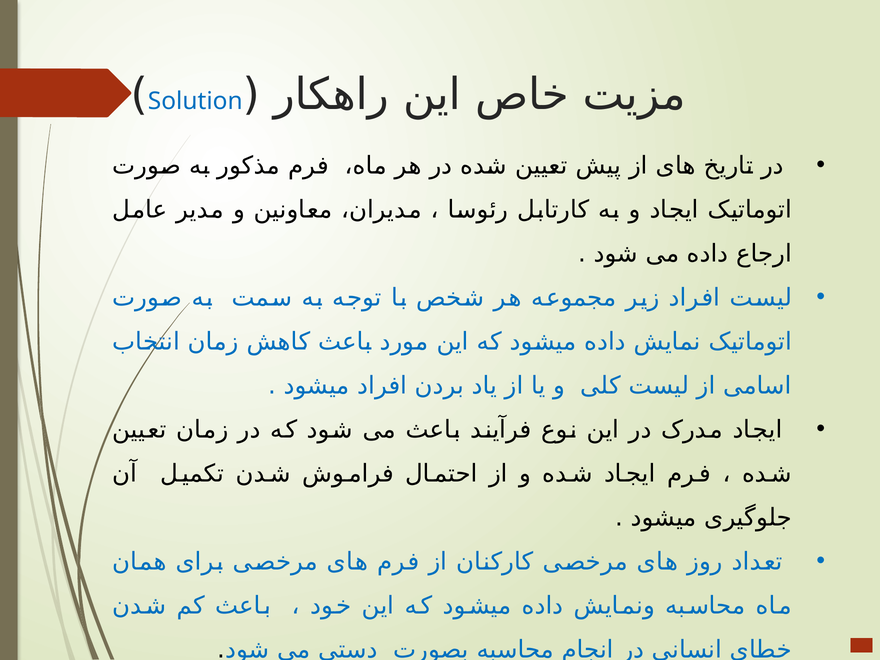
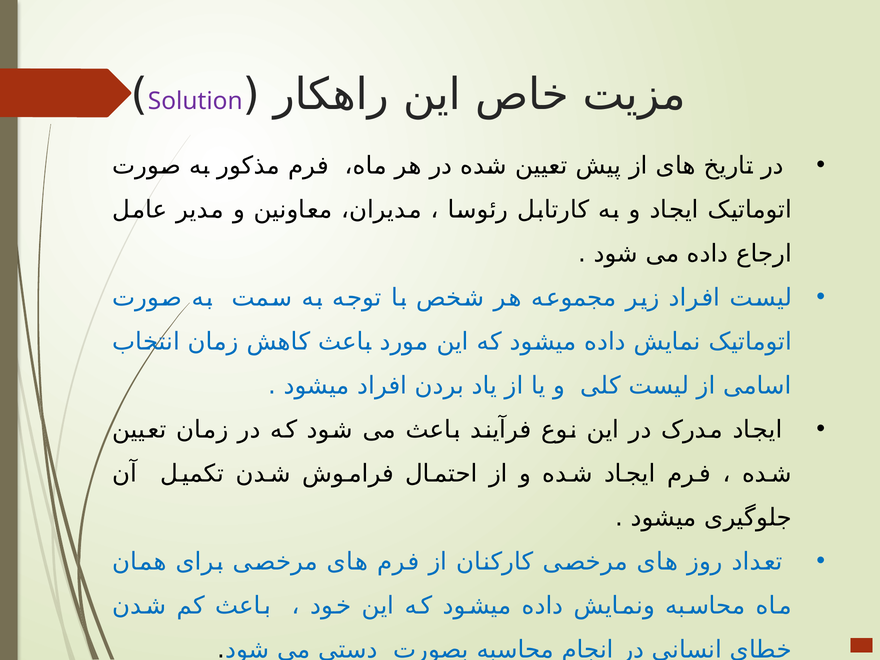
Solution colour: blue -> purple (195, 101)
